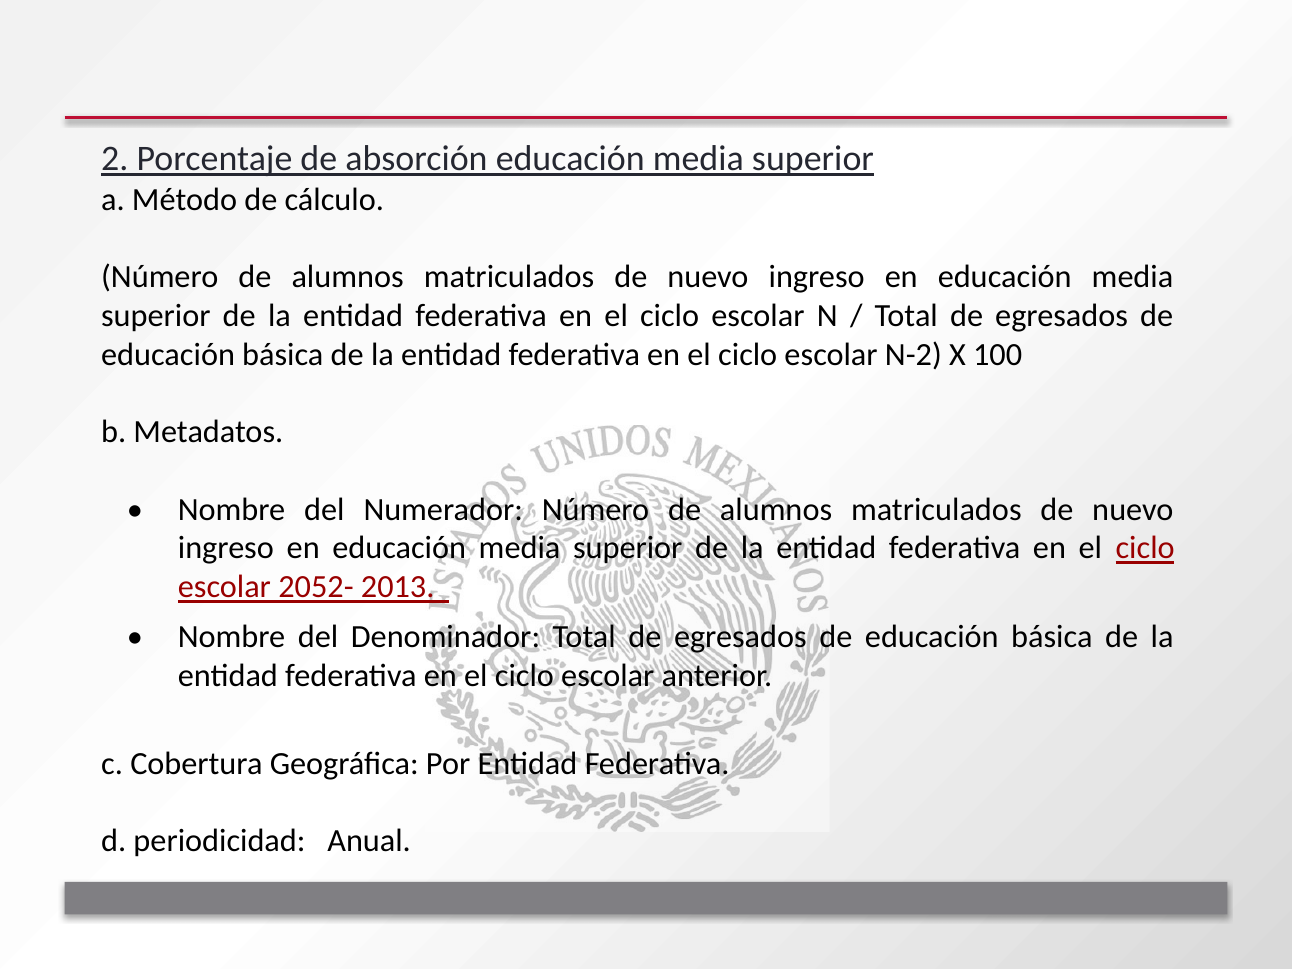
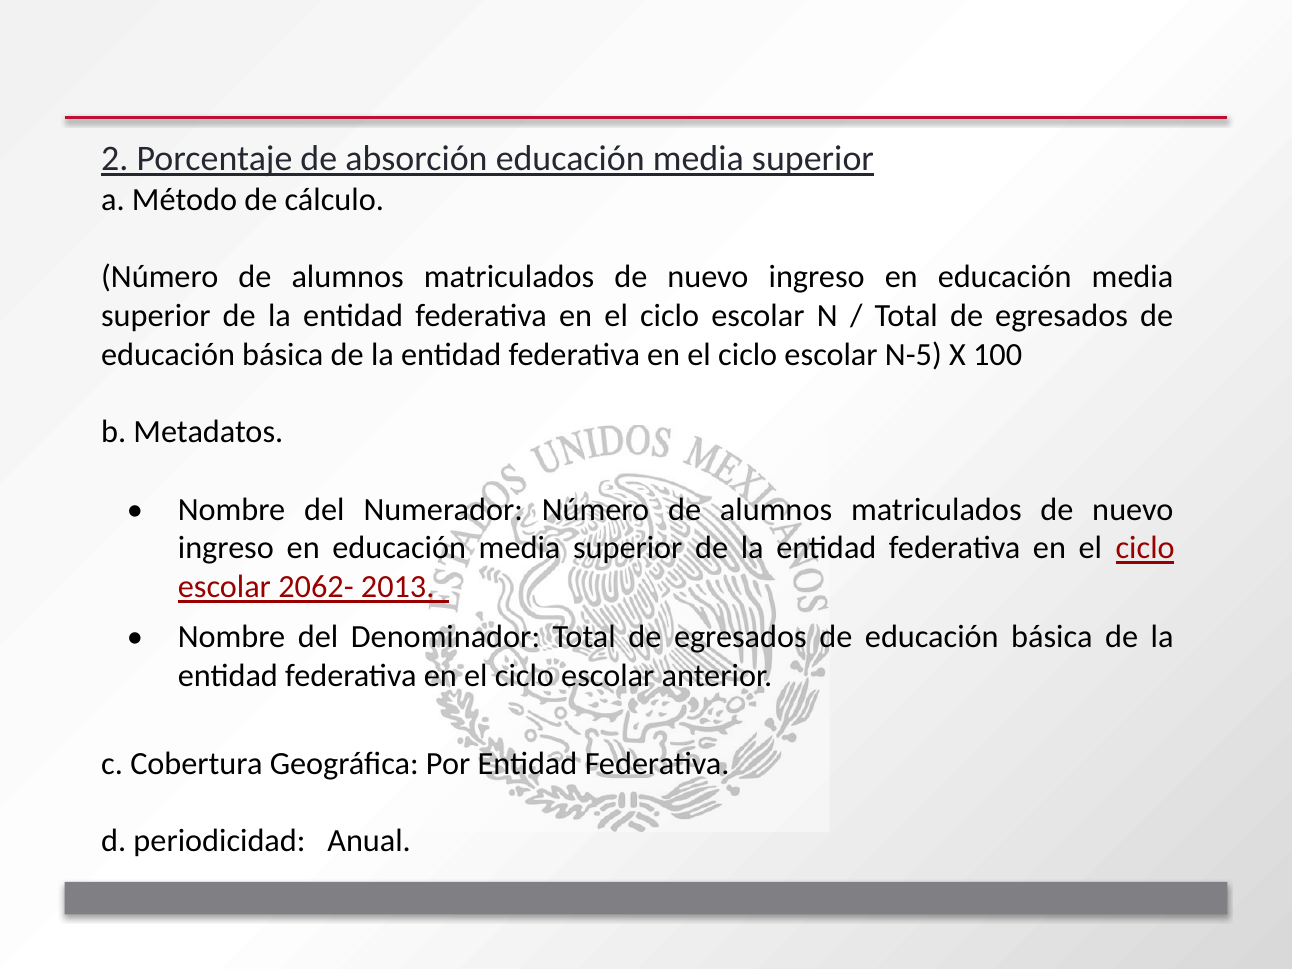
N-2: N-2 -> N-5 (913, 355)
2052-: 2052- -> 2062- (316, 587)
